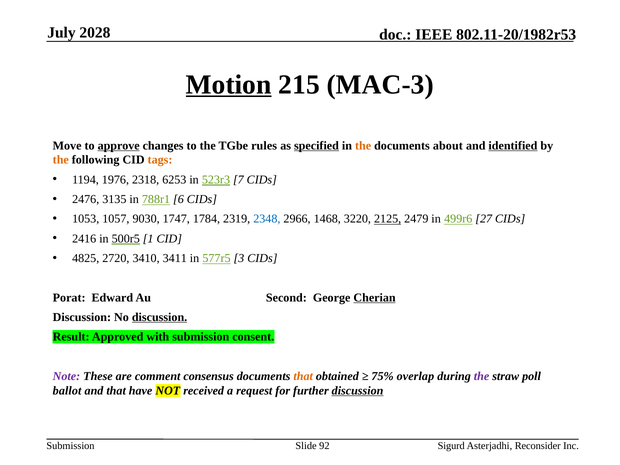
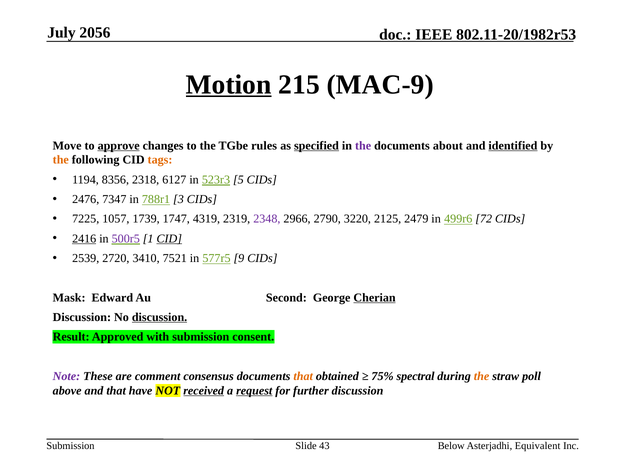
2028: 2028 -> 2056 (95, 33)
MAC-3: MAC-3 -> MAC-9 (380, 85)
the colour: orange -> purple (363, 146)
1976: 1976 -> 8356 (115, 180)
6253: 6253 -> 6127 (174, 180)
7: 7 -> 5 (238, 180)
3135: 3135 -> 7347 (114, 199)
6: 6 -> 3 (178, 199)
1053: 1053 -> 7225 (86, 219)
9030: 9030 -> 1739 (146, 219)
1784: 1784 -> 4319 (206, 219)
2348 colour: blue -> purple (267, 219)
1468: 1468 -> 2790 (327, 219)
2125 underline: present -> none (388, 219)
27: 27 -> 72 (484, 219)
2416 underline: none -> present (84, 239)
500r5 colour: black -> purple (126, 239)
CID underline: none -> present (169, 239)
4825: 4825 -> 2539 (86, 258)
3411: 3411 -> 7521 (175, 258)
3: 3 -> 9 (239, 258)
Porat: Porat -> Mask (69, 298)
overlap: overlap -> spectral (416, 376)
the colour: purple -> orange (482, 376)
ballot: ballot -> above (67, 391)
received underline: none -> present (204, 391)
request underline: none -> present (254, 391)
discussion underline: present -> none (358, 391)
92: 92 -> 43 (324, 446)
Sigurd: Sigurd -> Below (451, 446)
Reconsider: Reconsider -> Equivalent (538, 446)
